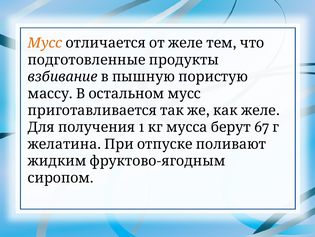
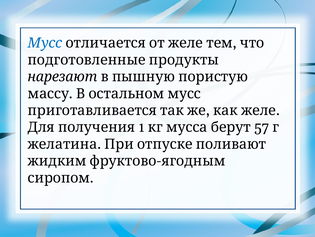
Мусс colour: orange -> blue (45, 43)
взбивание: взбивание -> нарезают (63, 77)
67: 67 -> 57 (262, 127)
